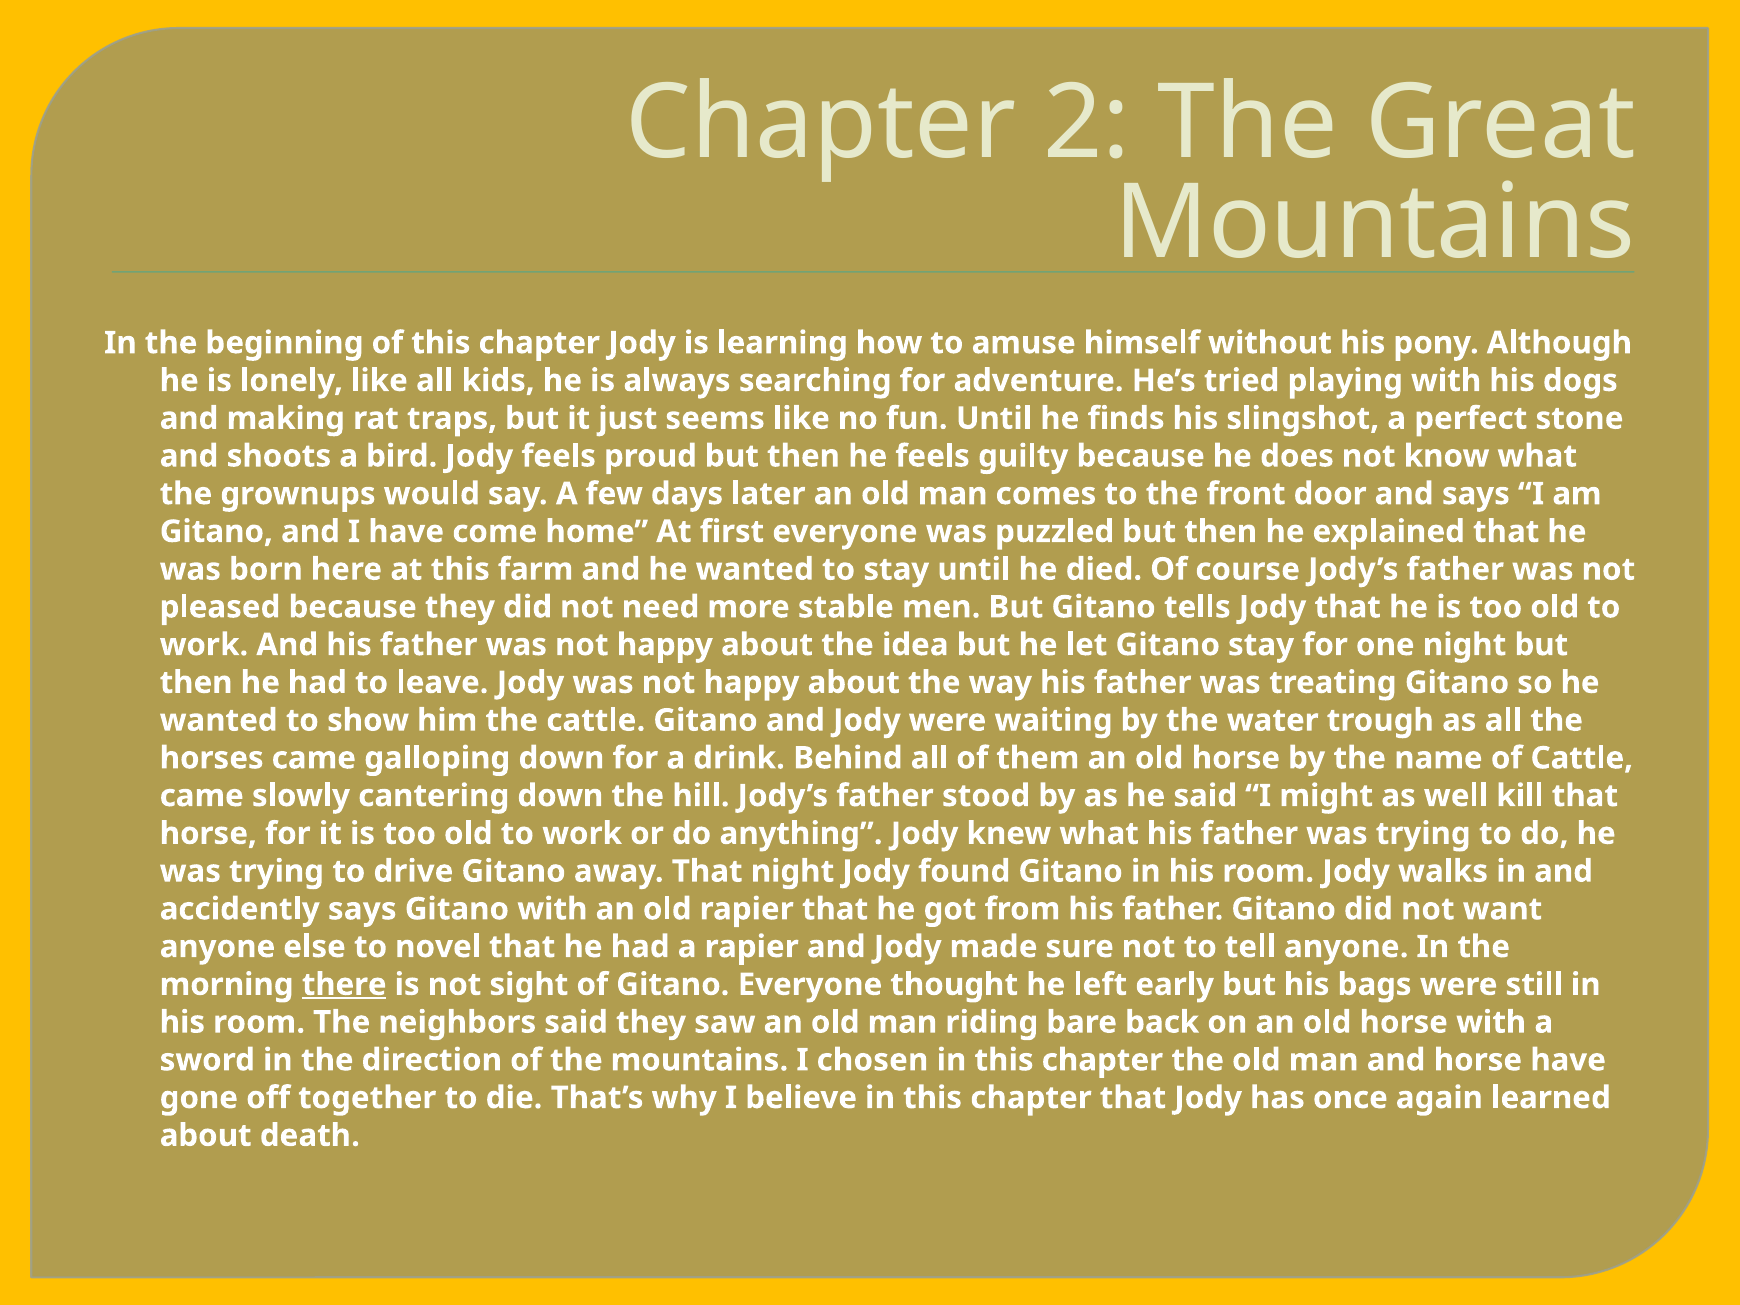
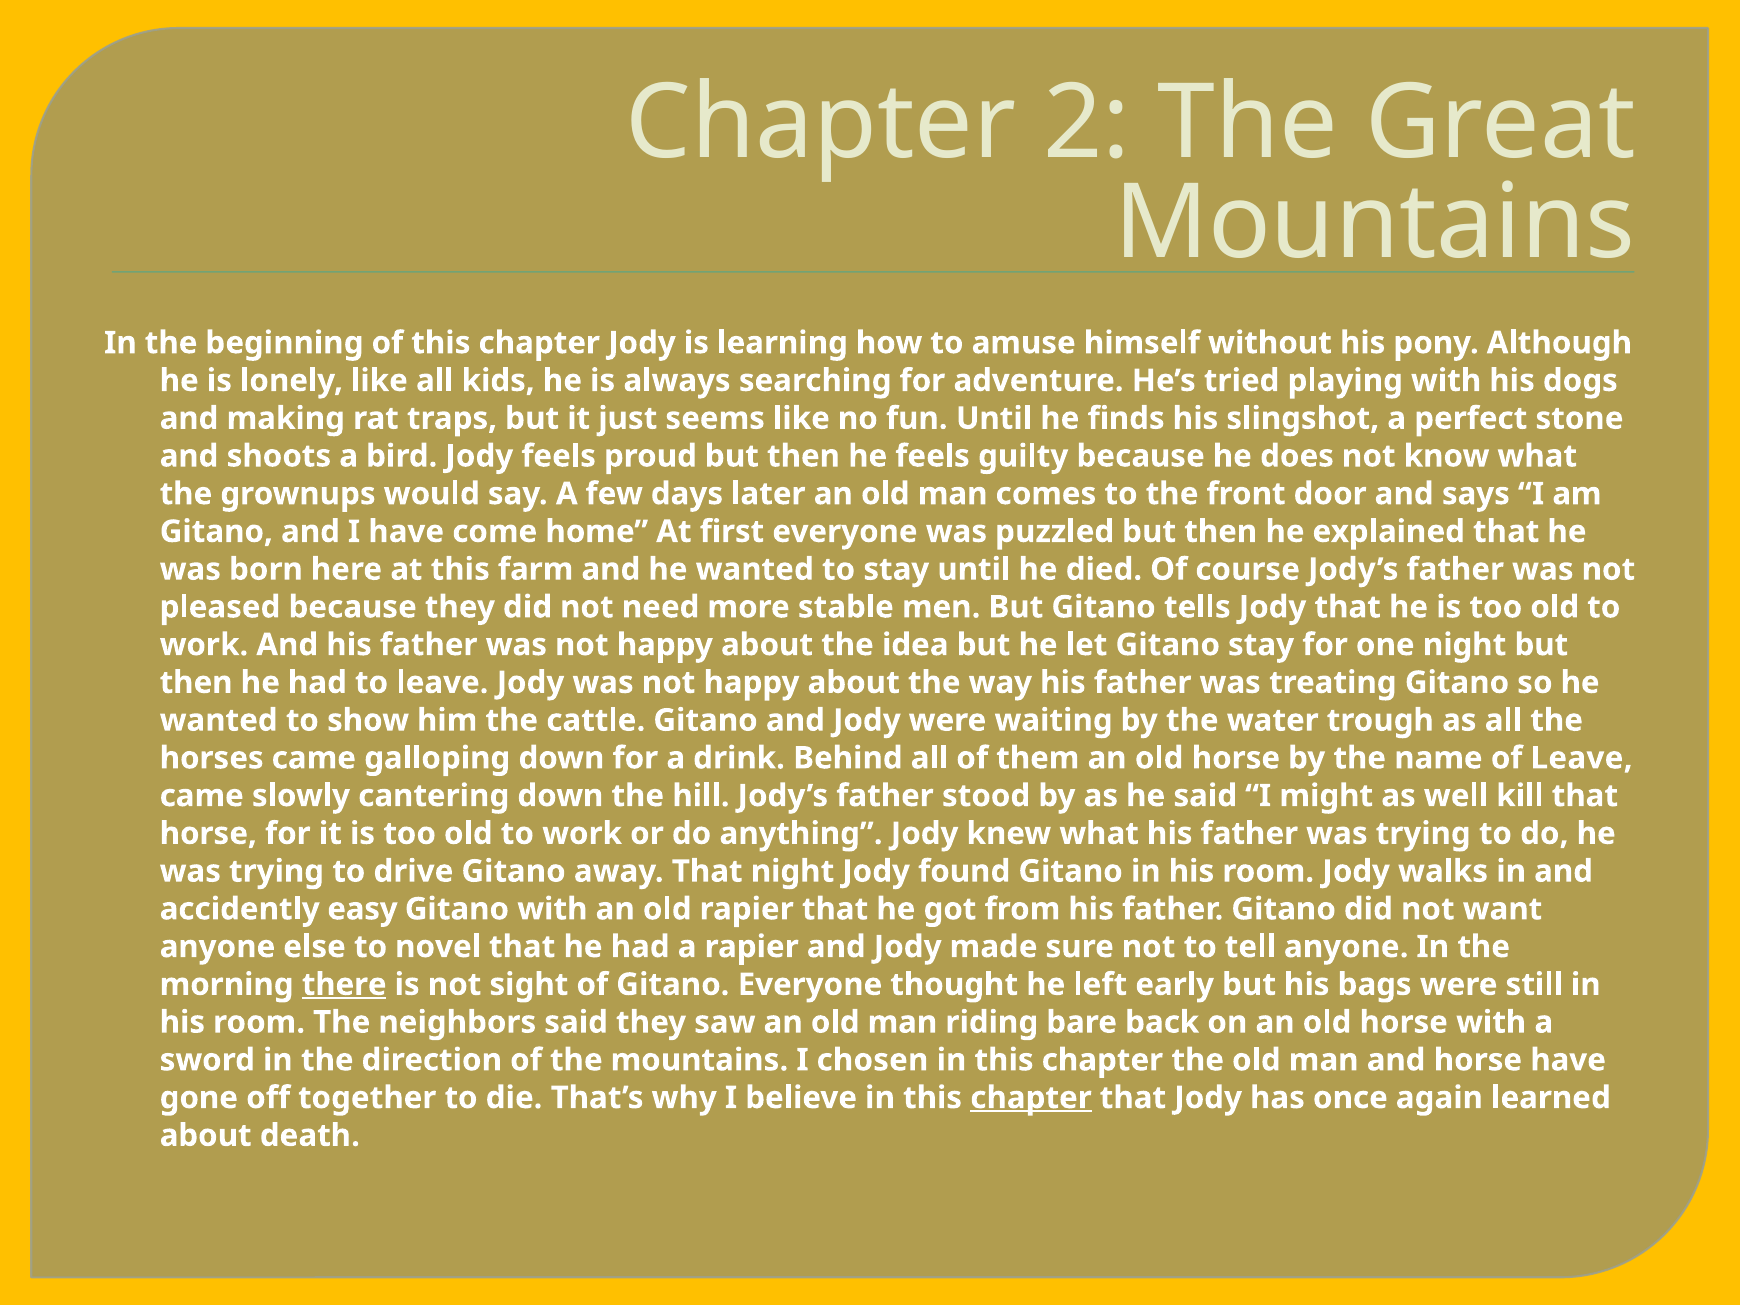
of Cattle: Cattle -> Leave (1582, 758)
accidently says: says -> easy (362, 909)
chapter underline: none -> present (1031, 1098)
